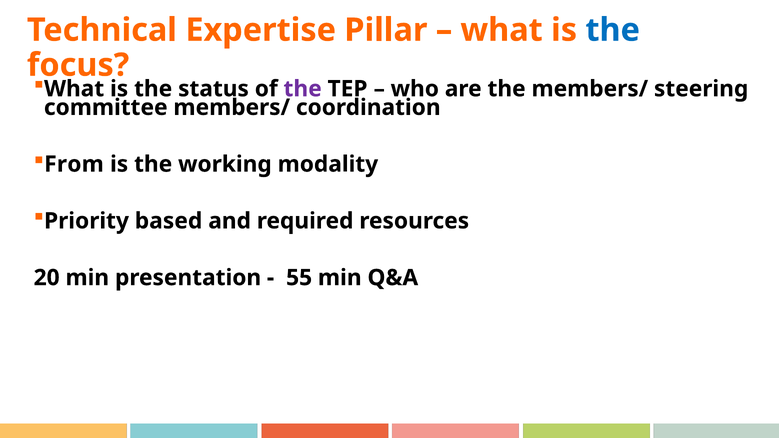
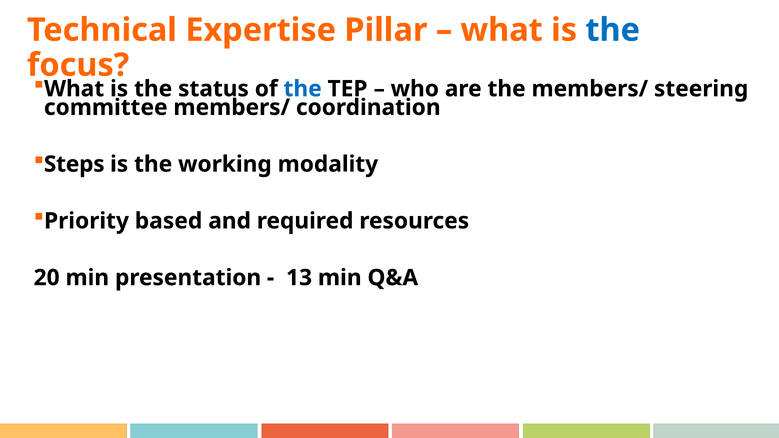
the colour: purple -> blue (303, 89)
From: From -> Steps (74, 164)
55: 55 -> 13 (299, 278)
